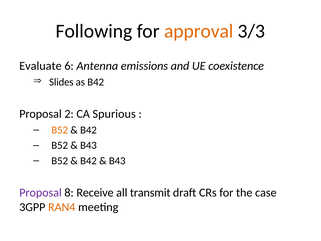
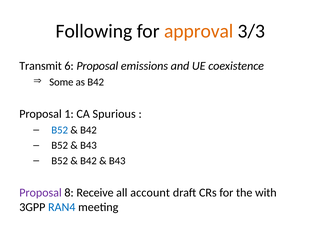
Evaluate: Evaluate -> Transmit (41, 66)
6 Antenna: Antenna -> Proposal (97, 66)
Slides: Slides -> Some (61, 82)
2: 2 -> 1 (69, 114)
B52 colour: orange -> blue (60, 130)
transmit: transmit -> account (150, 193)
case: case -> with (266, 193)
RAN4 colour: orange -> blue (62, 207)
